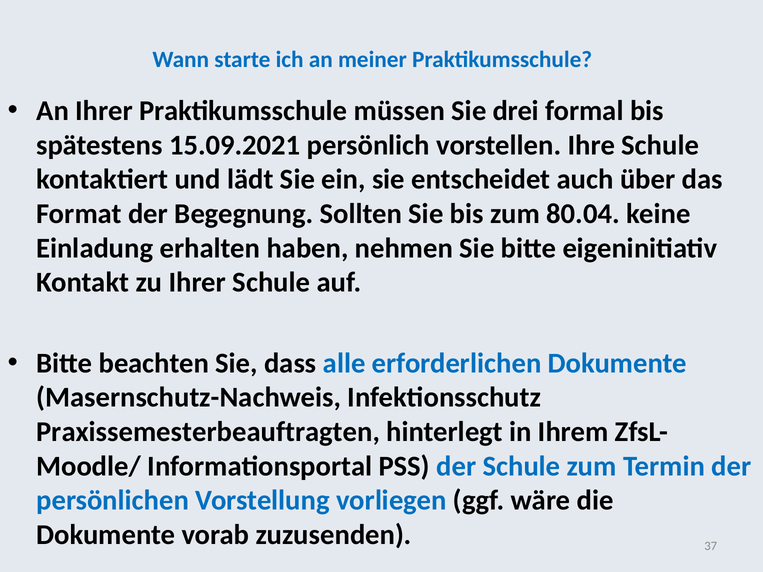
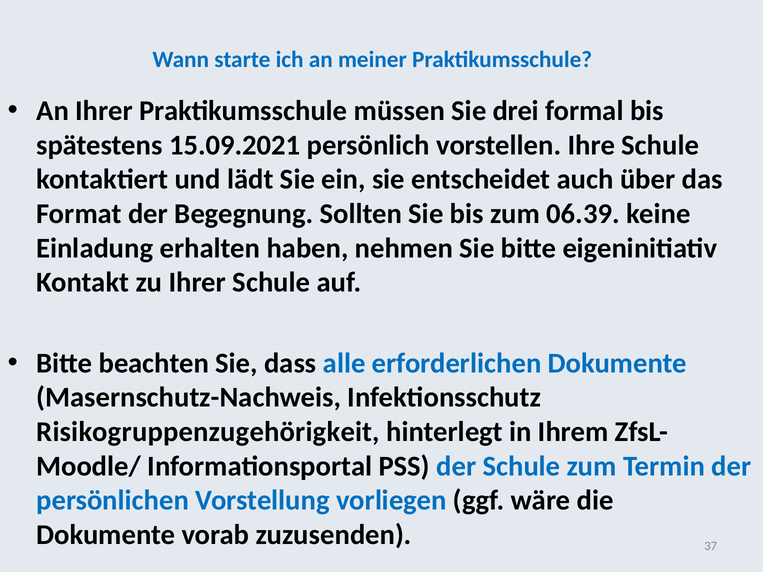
80.04: 80.04 -> 06.39 (583, 214)
Praxissemesterbeauftragten: Praxissemesterbeauftragten -> Risikogruppenzugehörigkeit (208, 432)
